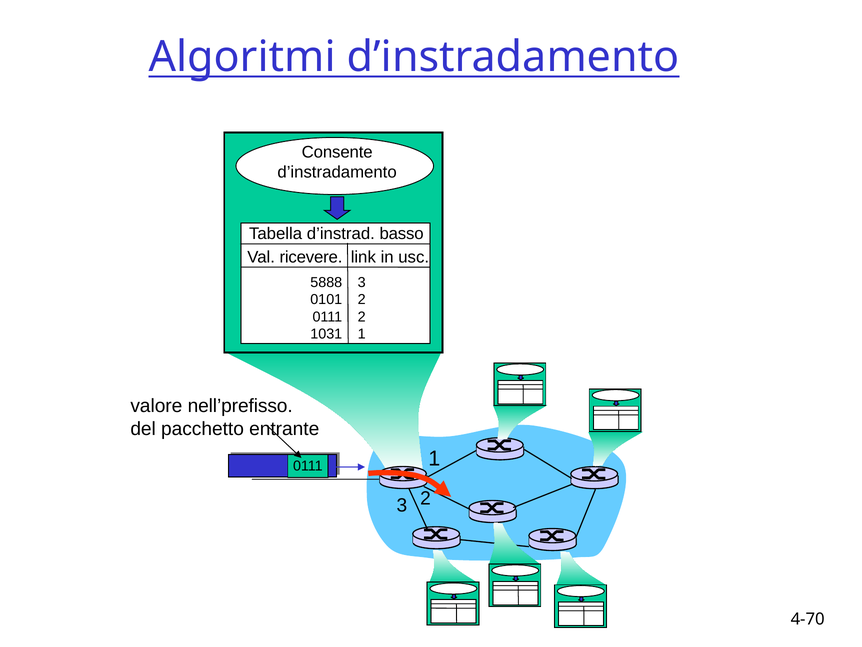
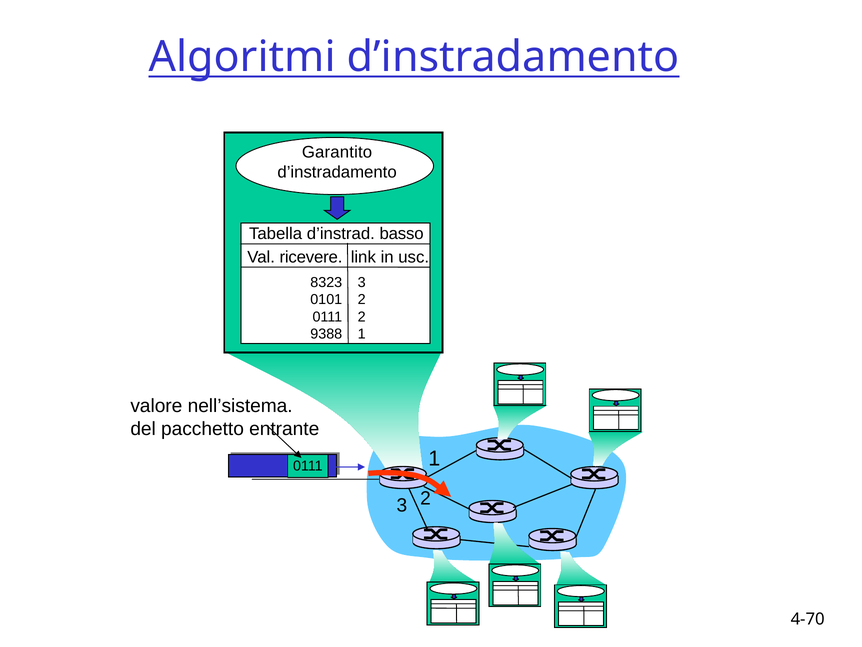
Consente: Consente -> Garantito (337, 152)
5888: 5888 -> 8323 (326, 282)
1031: 1031 -> 9388 (326, 334)
nell’prefisso: nell’prefisso -> nell’sistema (240, 406)
